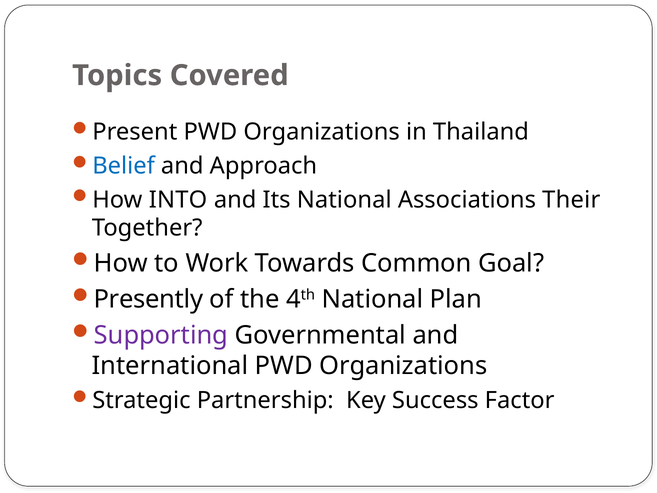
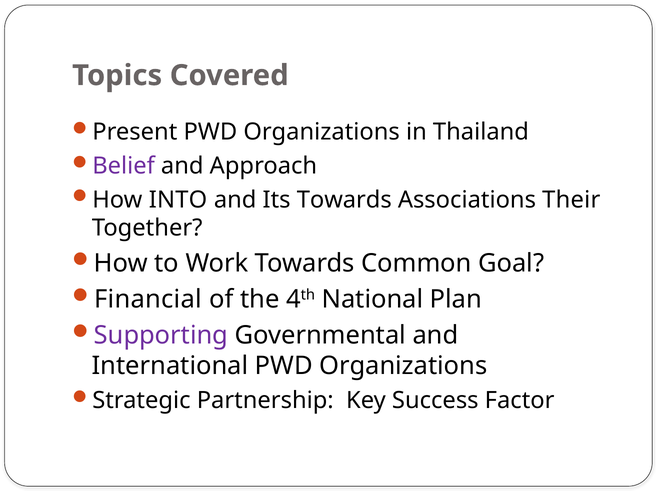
Belief colour: blue -> purple (124, 166)
Its National: National -> Towards (344, 200)
Presently: Presently -> Financial (148, 299)
